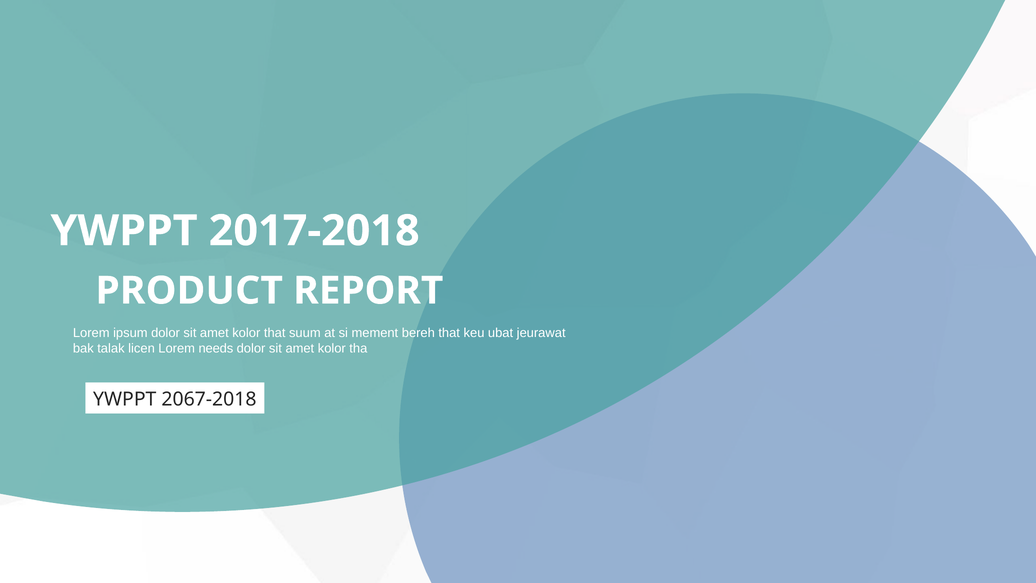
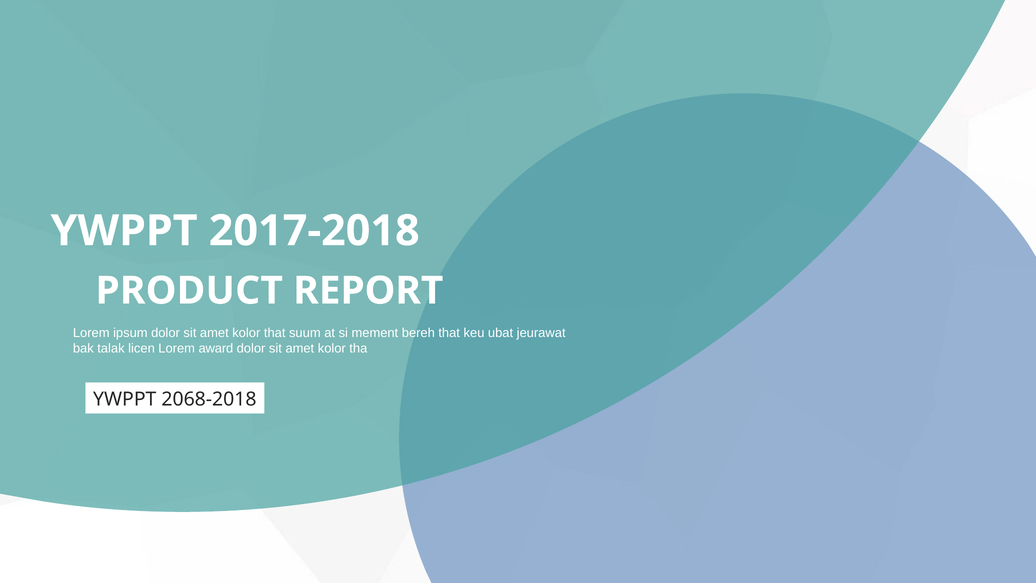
needs: needs -> award (216, 348)
2067-2018: 2067-2018 -> 2068-2018 (209, 399)
